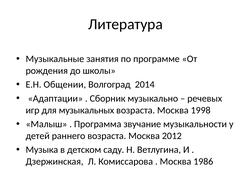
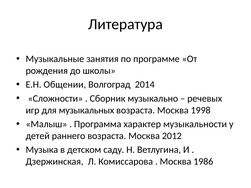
Адаптации: Адаптации -> Сложности (55, 99)
звучание: звучание -> характер (142, 124)
